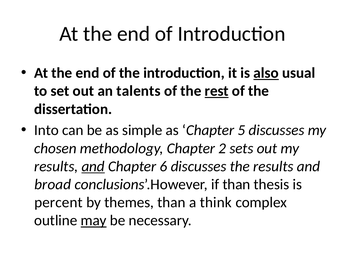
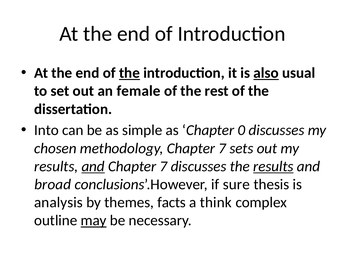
the underline: none -> present (129, 73)
talents: talents -> female (139, 91)
rest underline: present -> none (217, 91)
5: 5 -> 0 (241, 130)
methodology Chapter 2: 2 -> 7 (222, 149)
6: 6 -> 7 (164, 167)
results underline: none -> present (273, 167)
if than: than -> sure (236, 185)
percent: percent -> analysis (58, 203)
themes than: than -> facts (172, 203)
